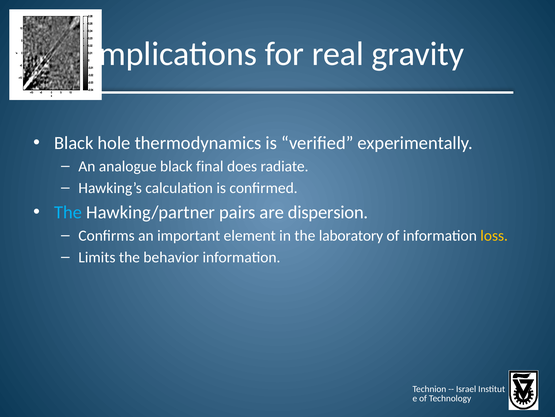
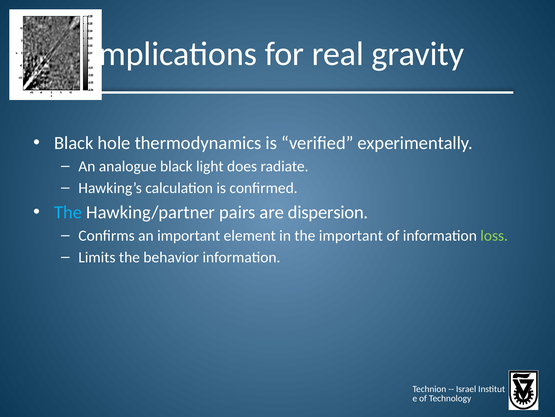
final: final -> light (210, 166)
the laboratory: laboratory -> important (351, 235)
loss colour: yellow -> light green (494, 235)
